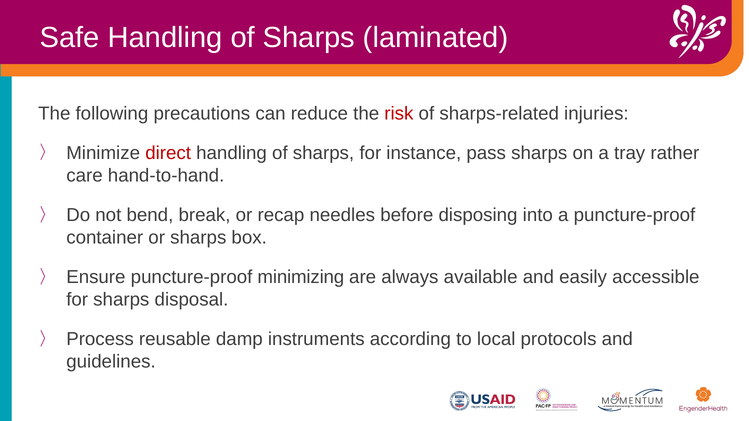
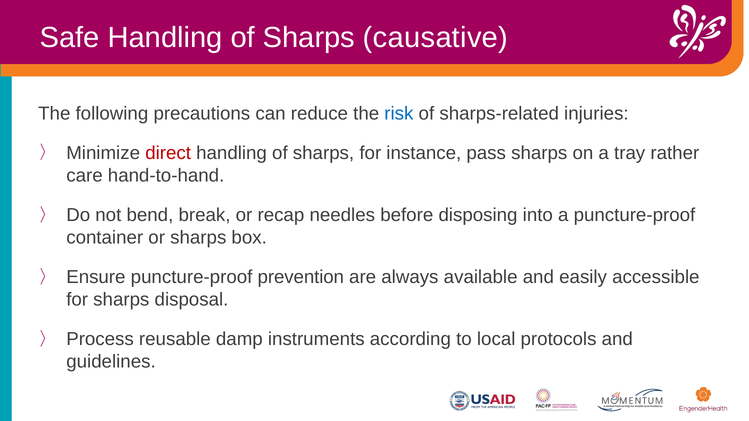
laminated: laminated -> causative (436, 38)
risk colour: red -> blue (399, 114)
minimizing: minimizing -> prevention (301, 277)
